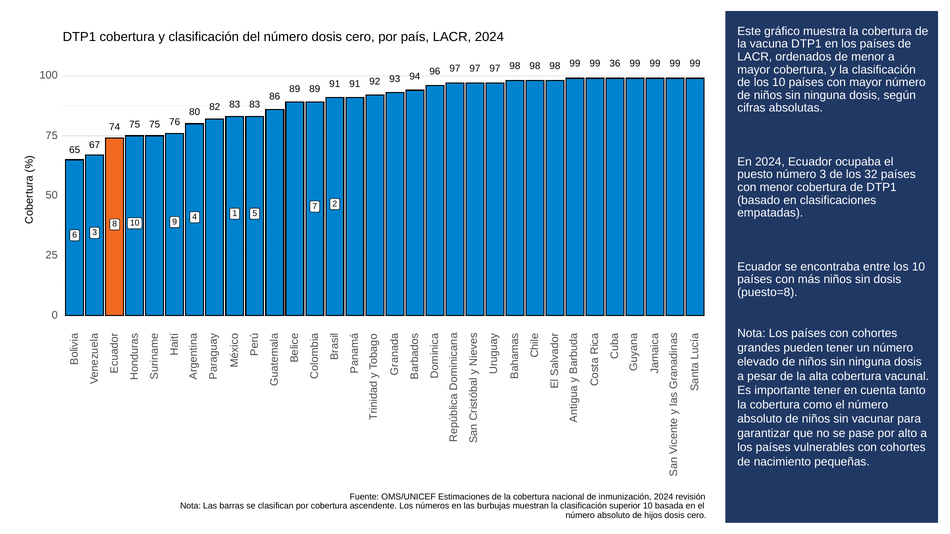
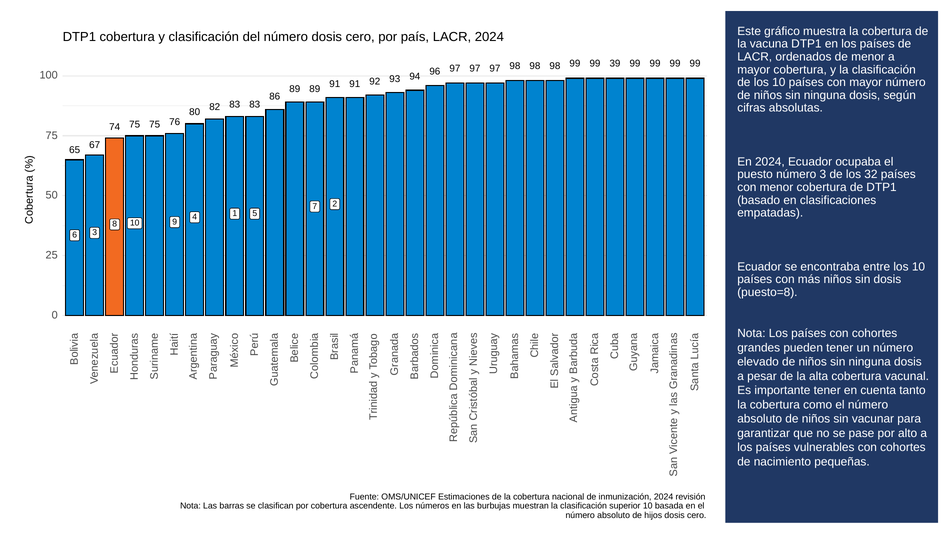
36: 36 -> 39 (615, 64)
